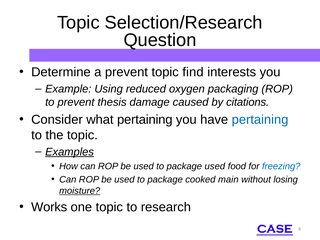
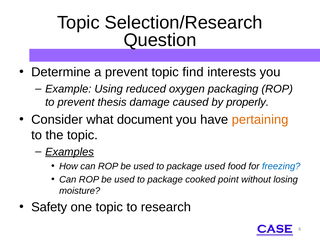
citations: citations -> properly (248, 102)
what pertaining: pertaining -> document (145, 120)
pertaining colour: blue -> orange (260, 120)
main: main -> point (228, 180)
moisture underline: present -> none (80, 191)
Works: Works -> Safety (49, 207)
